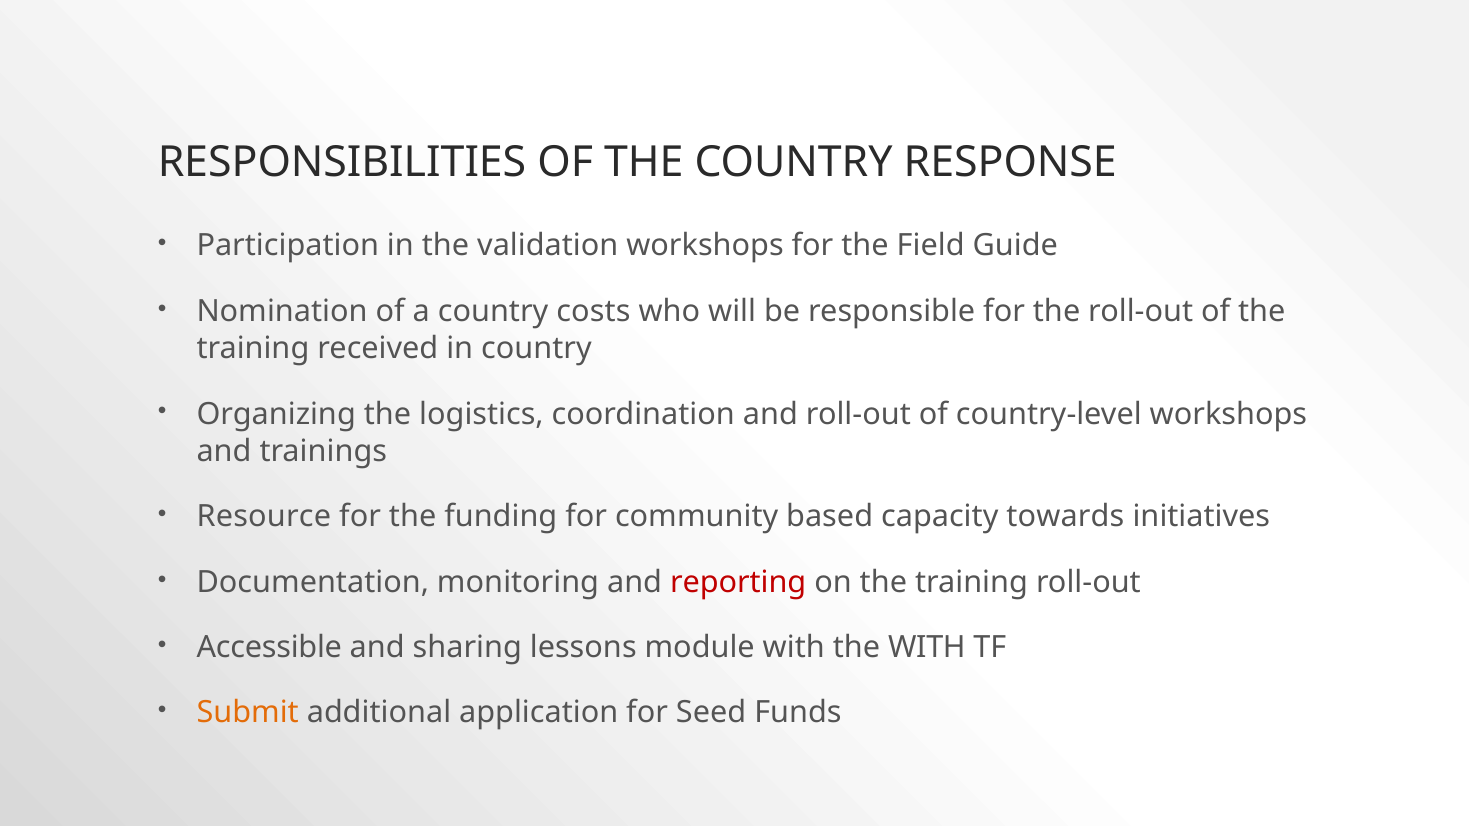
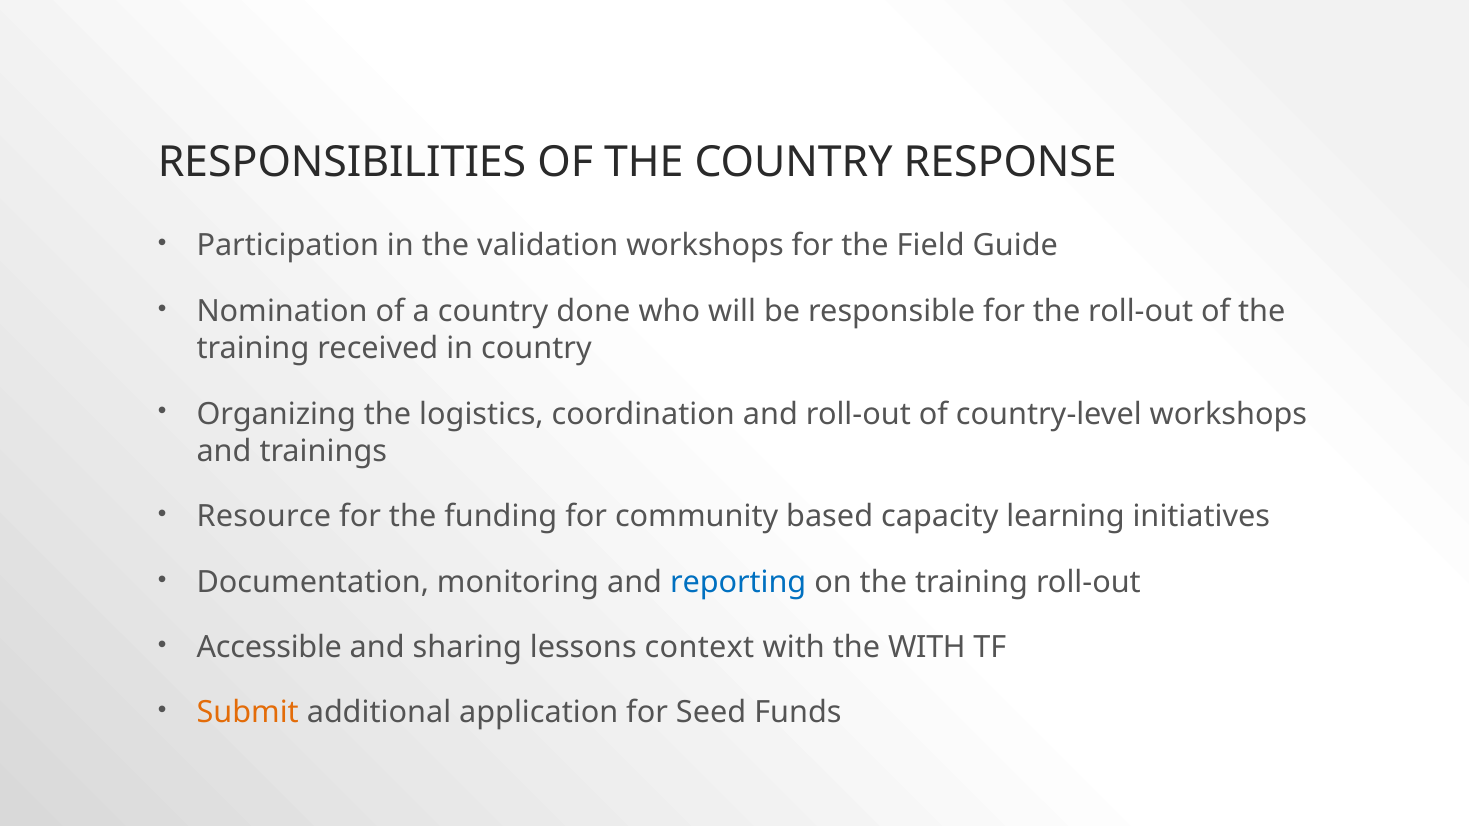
costs: costs -> done (593, 311)
towards: towards -> learning (1066, 517)
reporting colour: red -> blue (738, 582)
module: module -> context (700, 648)
